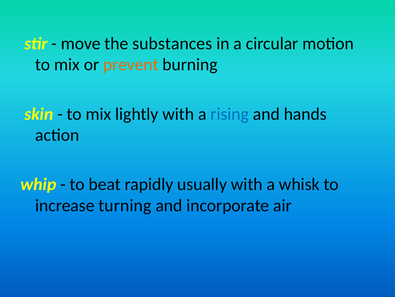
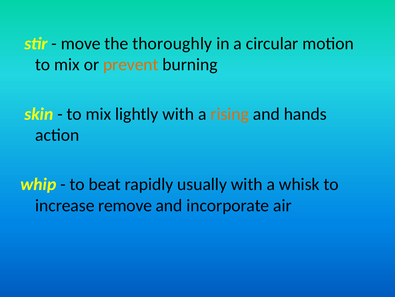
substances: substances -> thoroughly (172, 43)
rising colour: blue -> orange (230, 114)
turning: turning -> remove (125, 205)
